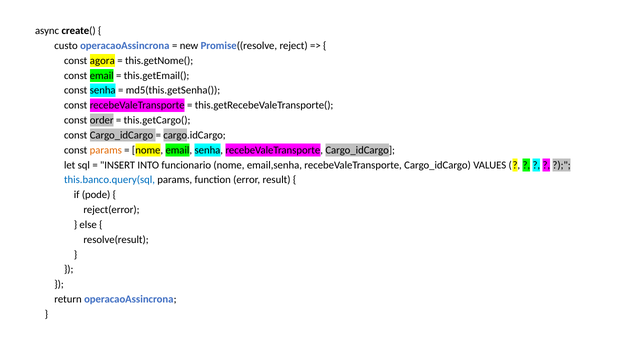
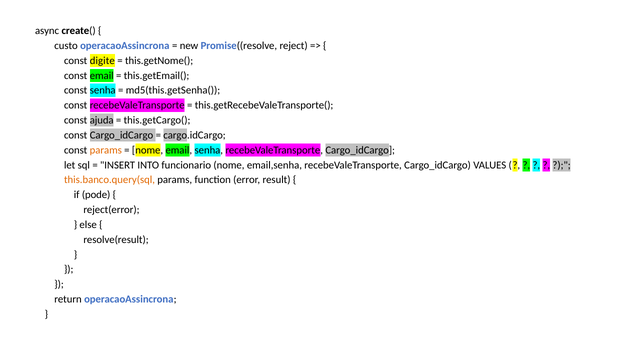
agora: agora -> digite (102, 61)
order: order -> ajuda (102, 120)
this.banco.query(sql colour: blue -> orange (109, 180)
